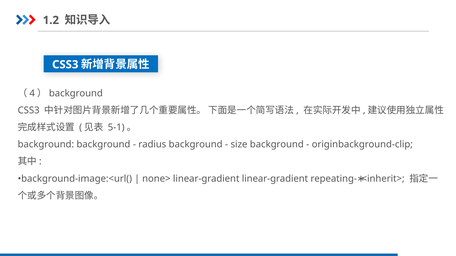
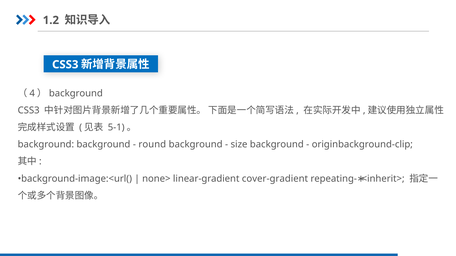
radius: radius -> round (152, 145)
linear-gradient linear-gradient: linear-gradient -> cover-gradient (275, 179)
